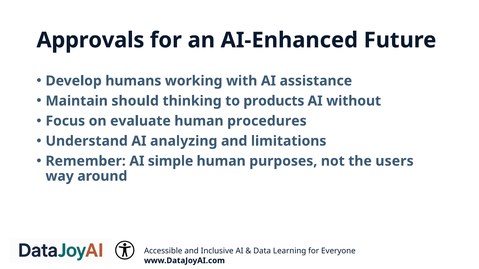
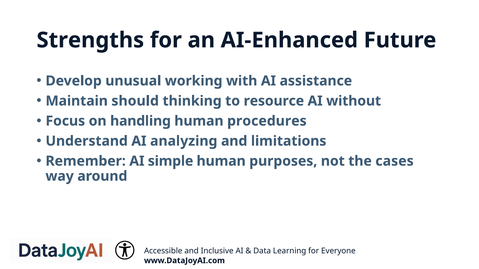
Approvals: Approvals -> Strengths (90, 40)
humans: humans -> unusual (133, 81)
products: products -> resource (274, 101)
evaluate: evaluate -> handling (141, 121)
users: users -> cases (395, 161)
